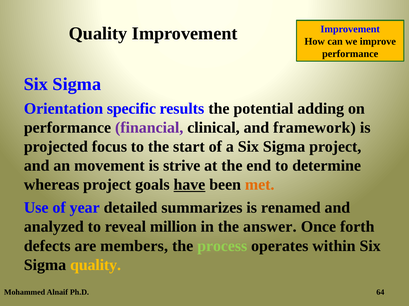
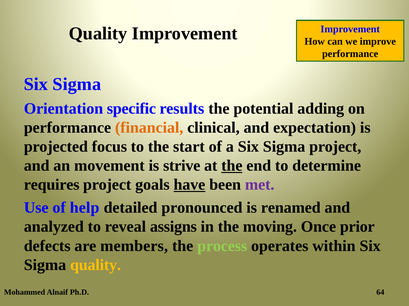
financial colour: purple -> orange (149, 128)
framework: framework -> expectation (315, 128)
the underline: none -> present (232, 166)
whereas: whereas -> requires (52, 185)
met colour: orange -> purple (260, 185)
year: year -> help (85, 208)
summarizes: summarizes -> pronounced (202, 208)
million: million -> assigns (173, 227)
answer: answer -> moving (270, 227)
forth: forth -> prior (357, 227)
